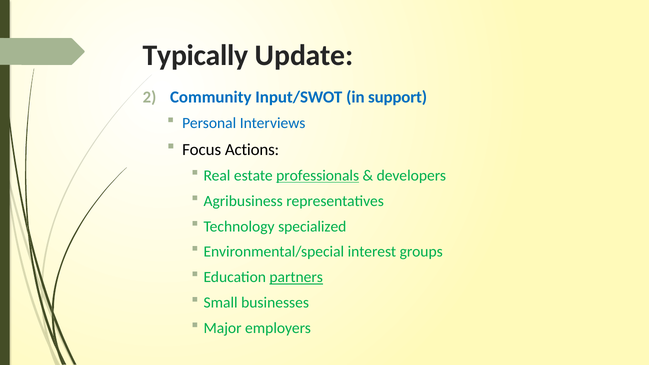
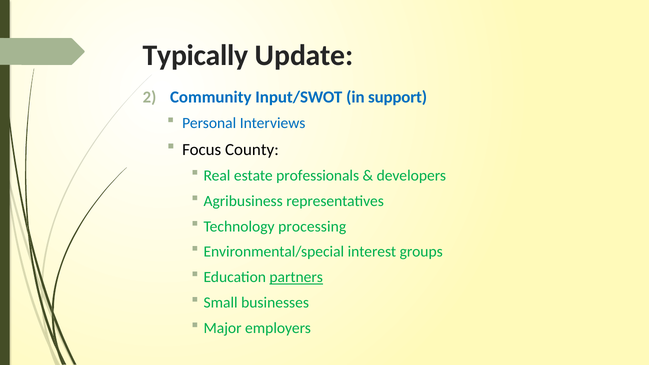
Actions: Actions -> County (252, 149)
professionals underline: present -> none (318, 176)
specialized: specialized -> processing (312, 226)
